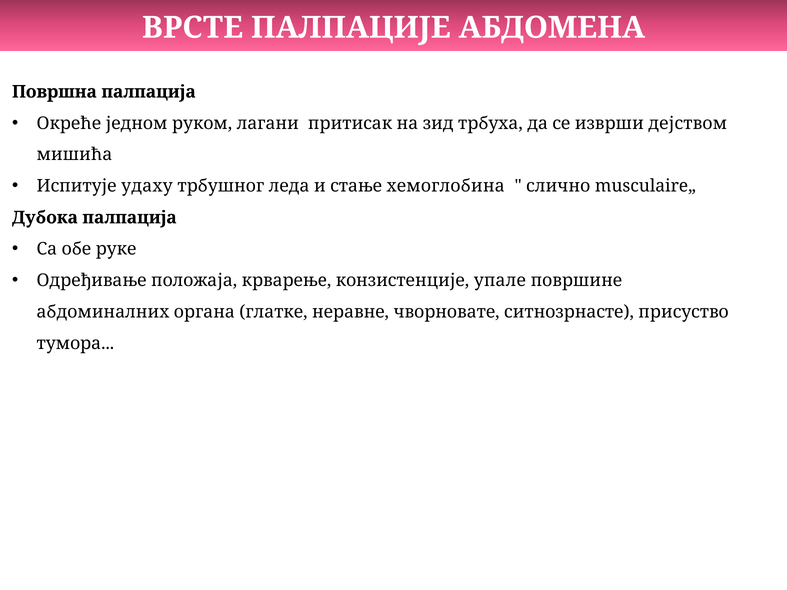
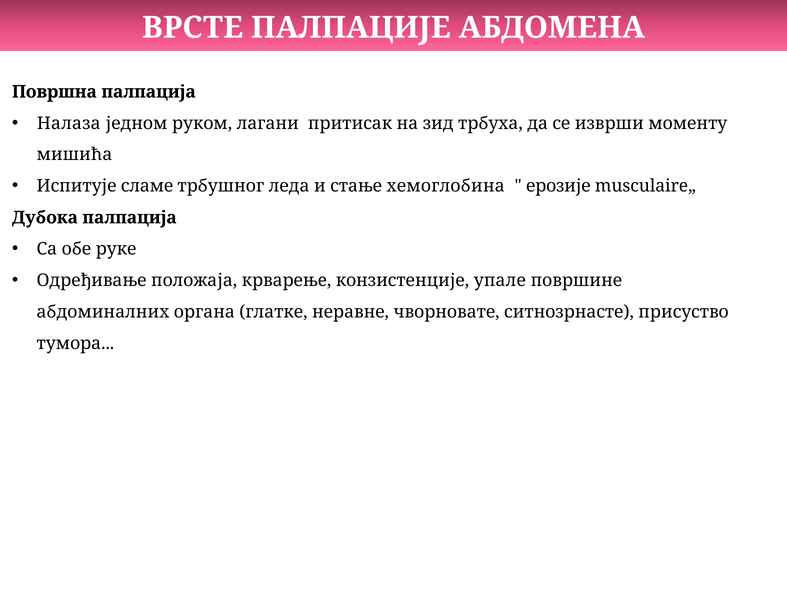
Окреће: Окреће -> Налаза (69, 123)
дејством: дејством -> моменту (688, 123)
удаху: удаху -> сламе (147, 186)
слично: слично -> ерозије (558, 186)
